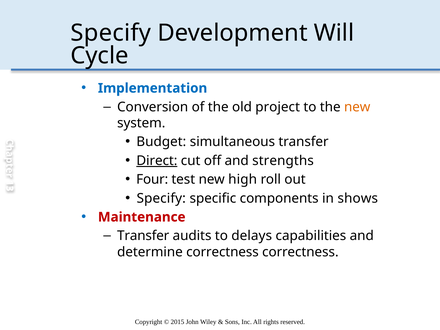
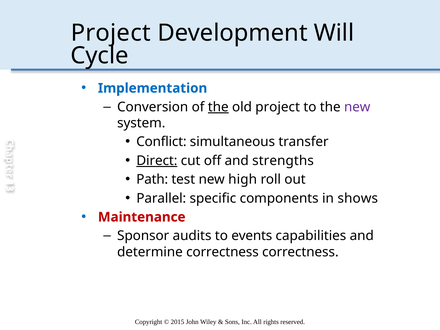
Specify: Specify -> Project (111, 33)
the underline: none -> present (218, 107)
new colour: orange -> purple (357, 107)
Budget: Budget -> Conflict (161, 142)
Four: Four -> Path (152, 179)
Specify: Specify -> Parallel (161, 198)
Transfer: Transfer -> Sponsor (143, 236)
delays: delays -> events (252, 236)
